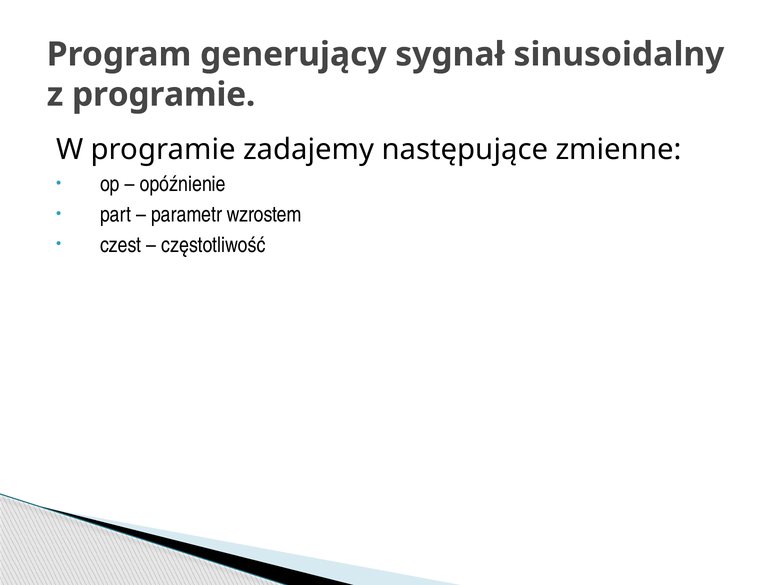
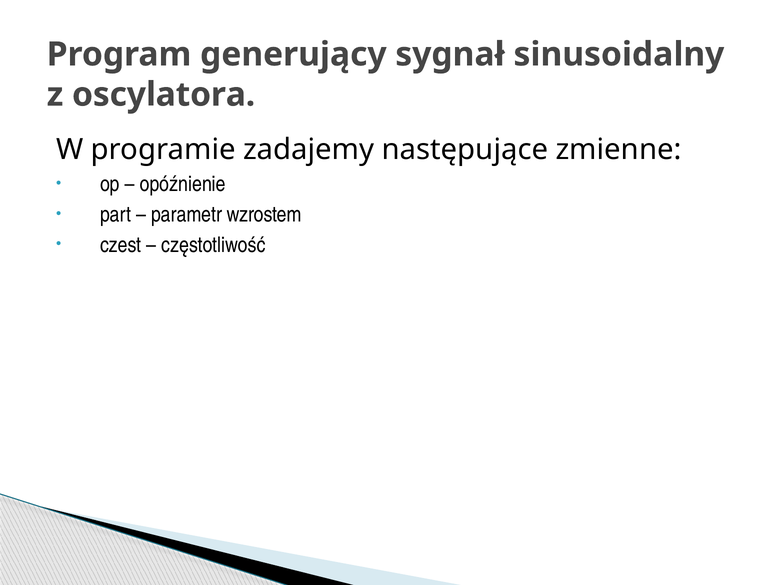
z programie: programie -> oscylatora (164, 95)
